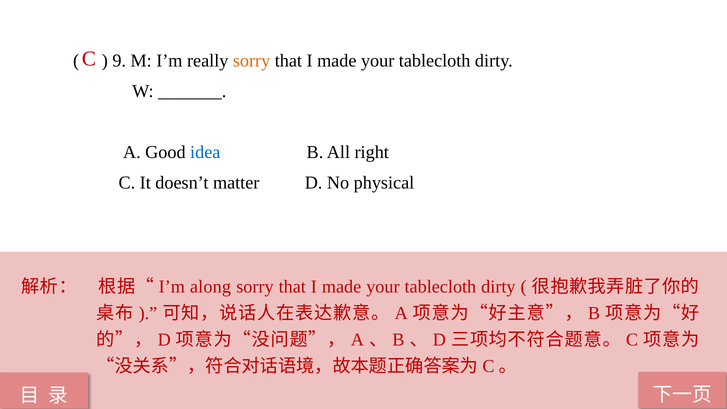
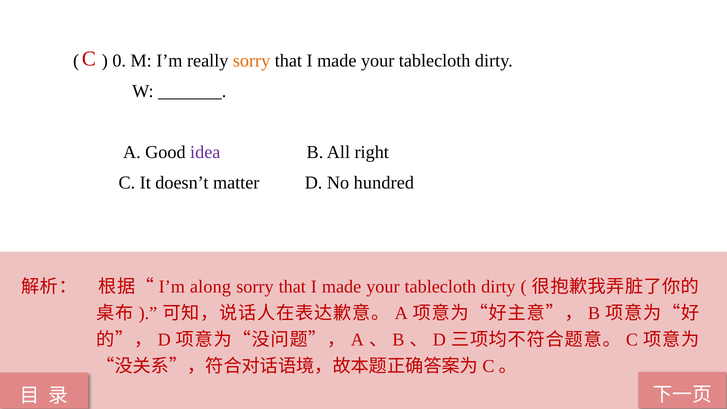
9: 9 -> 0 (119, 61)
idea colour: blue -> purple (205, 152)
physical: physical -> hundred (384, 183)
